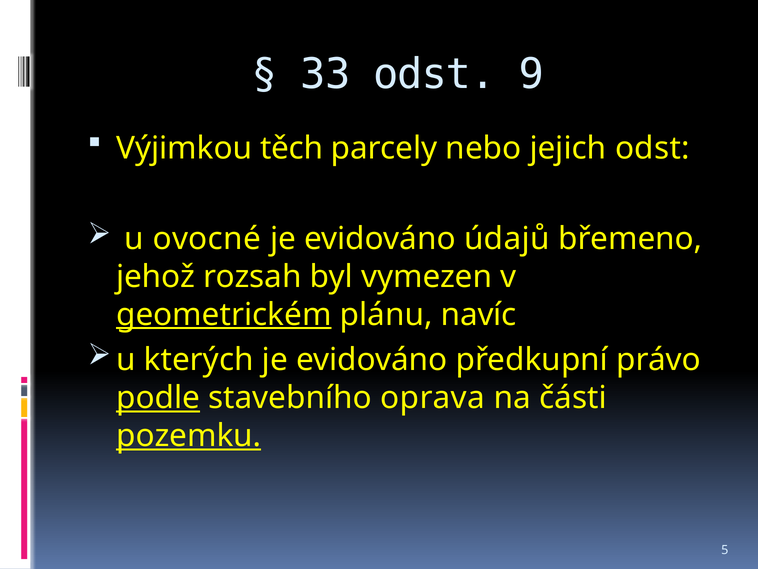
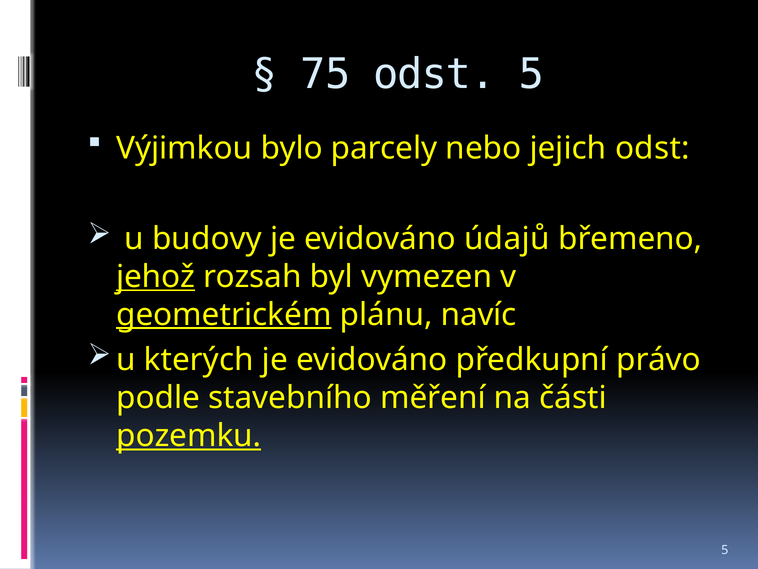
33: 33 -> 75 (325, 74)
odst 9: 9 -> 5 (531, 74)
těch: těch -> bylo (292, 148)
ovocné: ovocné -> budovy (207, 238)
jehož underline: none -> present (156, 276)
podle underline: present -> none (158, 397)
oprava: oprava -> měření (433, 397)
